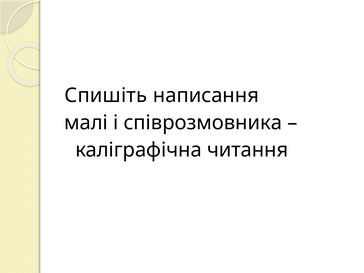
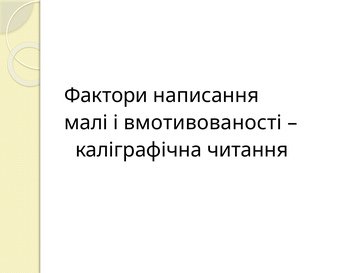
Спишіть: Спишіть -> Фактори (106, 95)
співрозмовника: співрозмовника -> вмотивованості (203, 123)
